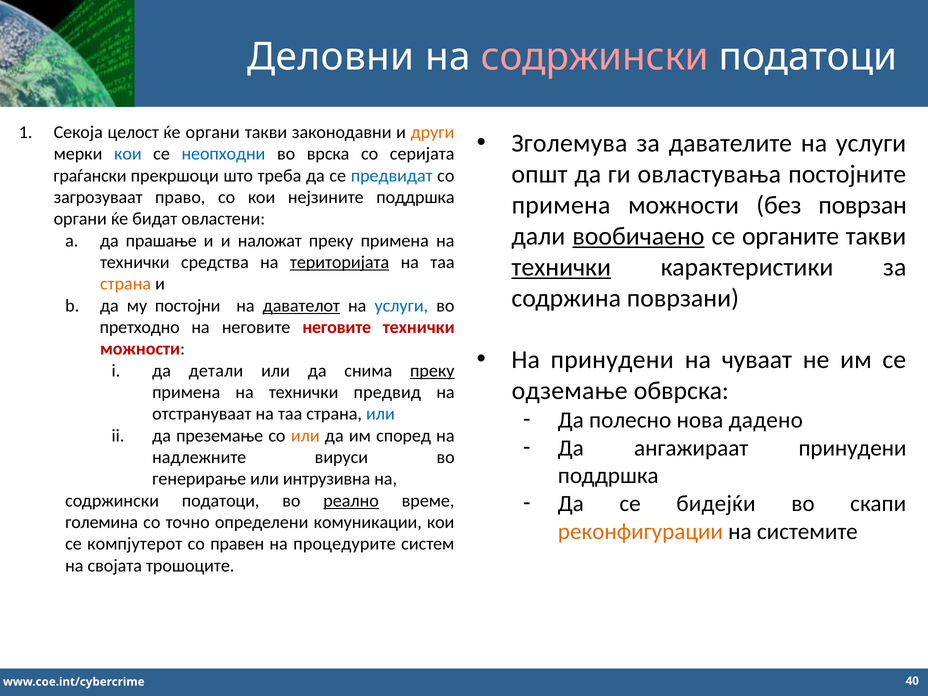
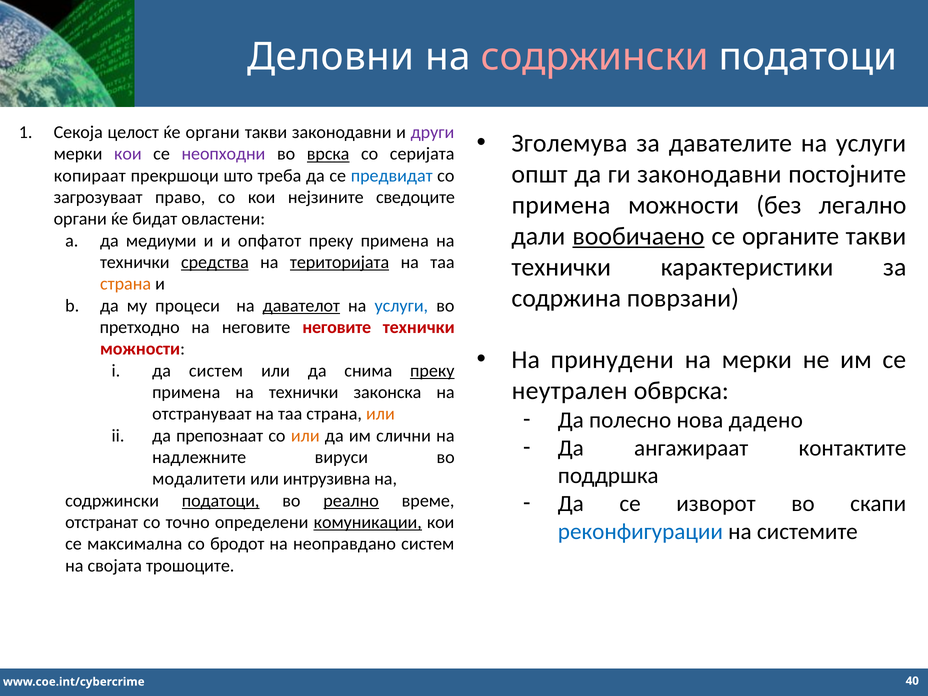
други colour: orange -> purple (433, 132)
кои colour: blue -> purple (128, 154)
неопходни colour: blue -> purple (223, 154)
врска underline: none -> present (328, 154)
ги овластувања: овластувања -> законодавни (709, 174)
граѓански: граѓански -> копираат (90, 176)
нејзините поддршка: поддршка -> сведоците (416, 197)
поврзан: поврзан -> легално (863, 205)
прашање: прашање -> медиуми (161, 241)
наложат: наложат -> опфатот (270, 241)
средства underline: none -> present (215, 262)
технички underline: present -> none (561, 267)
постојни: постојни -> процеси (188, 306)
на чуваат: чуваат -> мерки (757, 360)
да детали: детали -> систем (216, 371)
одземање: одземање -> неутрален (570, 391)
предвид: предвид -> законска (387, 392)
или colour: blue -> orange (380, 414)
преземање: преземање -> препознаат (220, 436)
според: според -> слични (404, 436)
ангажираат принудени: принудени -> контактите (852, 448)
генерирање: генерирање -> модалитети (199, 479)
податоци underline: none -> present (221, 501)
бидејќи: бидејќи -> изворот (716, 504)
големина: големина -> отстранат (102, 522)
комуникации underline: none -> present (368, 522)
реконфигурации colour: orange -> blue (640, 531)
компјутерот: компјутерот -> максимална (135, 544)
правен: правен -> бродот (237, 544)
процедурите: процедурите -> неоправдано (345, 544)
